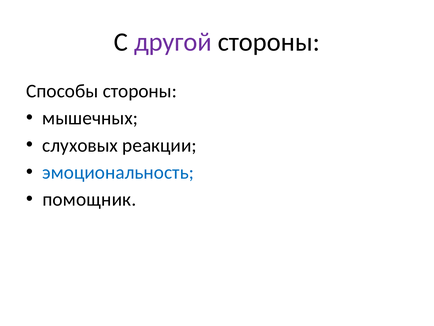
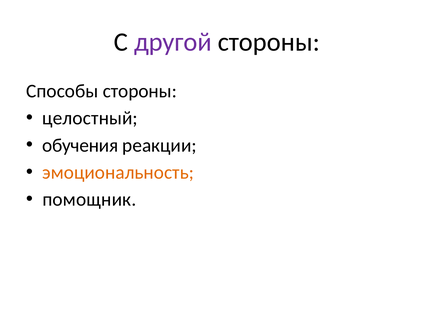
мышечных: мышечных -> целостный (90, 118)
слуховых: слуховых -> обучения (80, 145)
эмоциональность colour: blue -> orange (118, 172)
